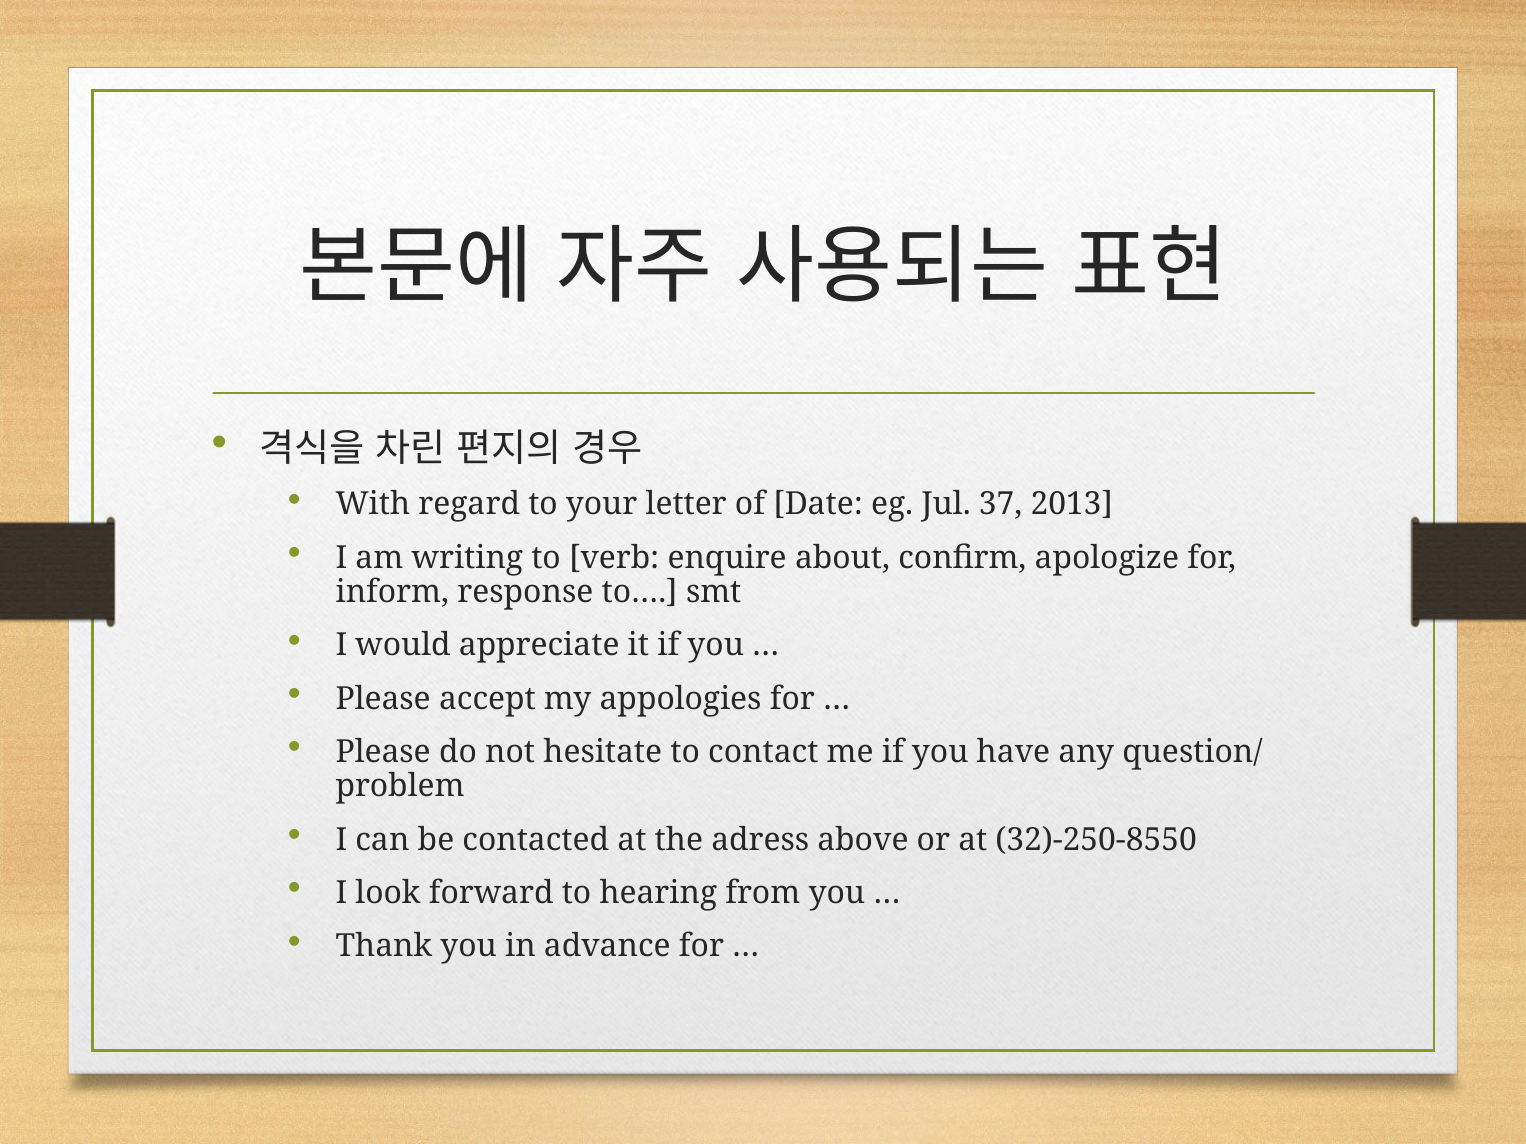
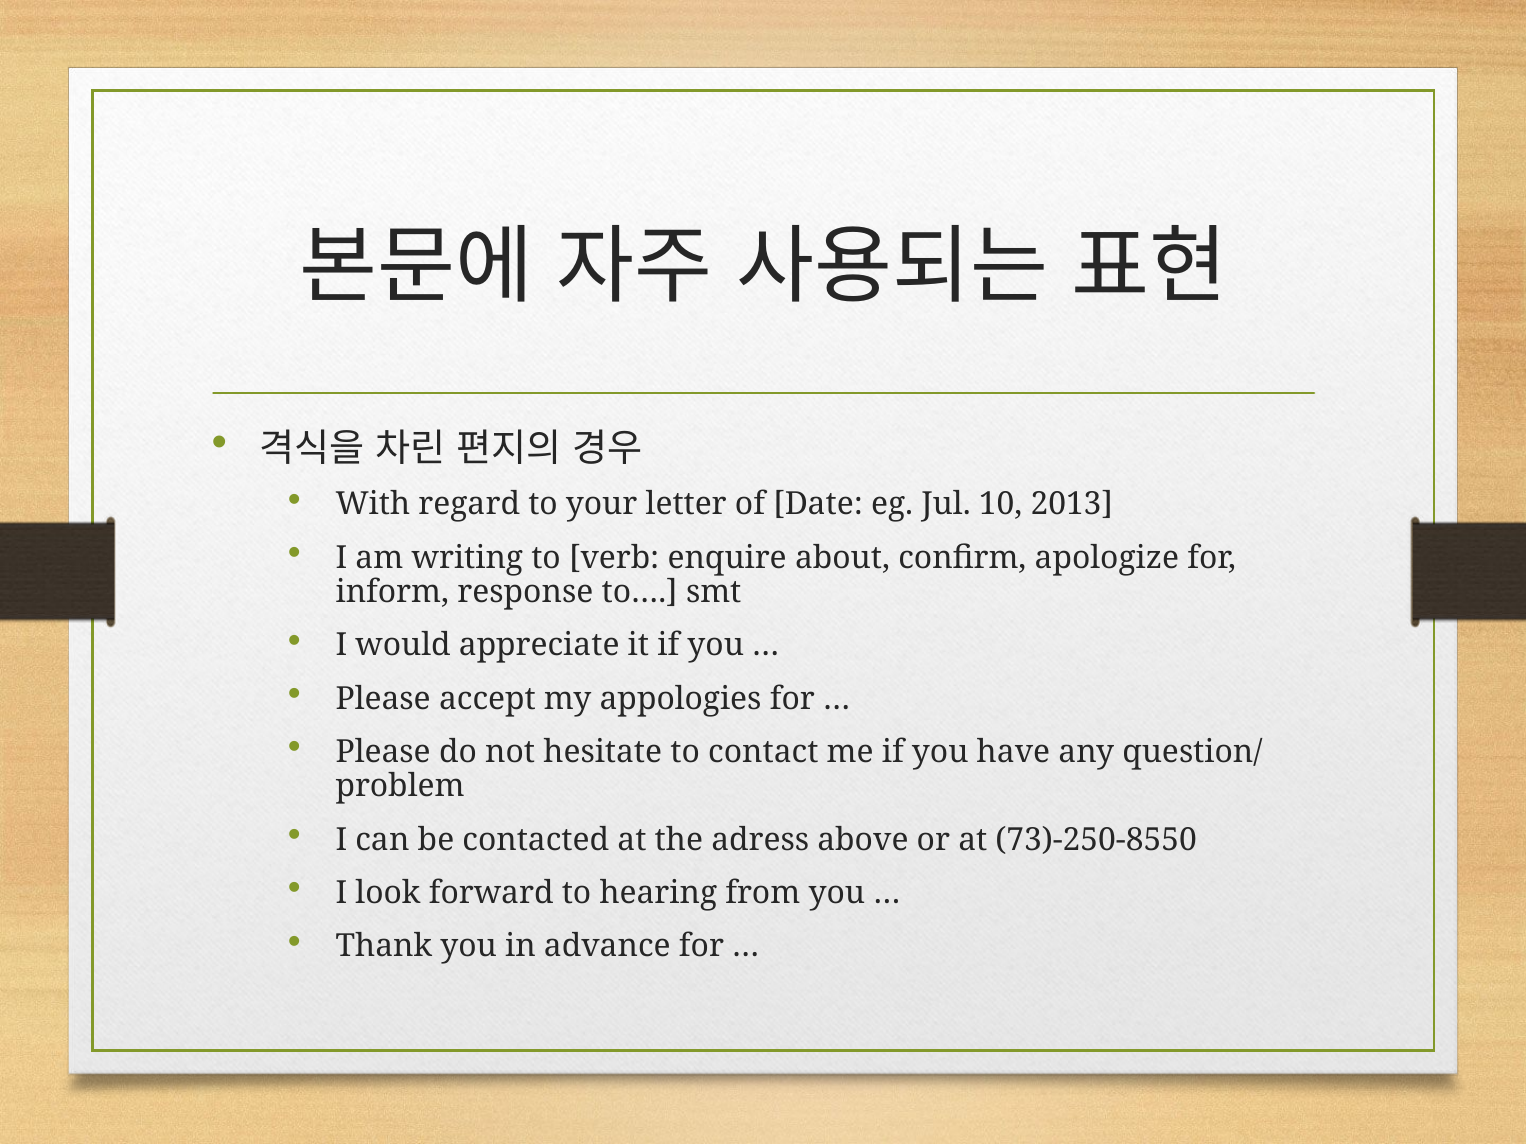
37: 37 -> 10 (1001, 505)
32)-250-8550: 32)-250-8550 -> 73)-250-8550 (1096, 840)
